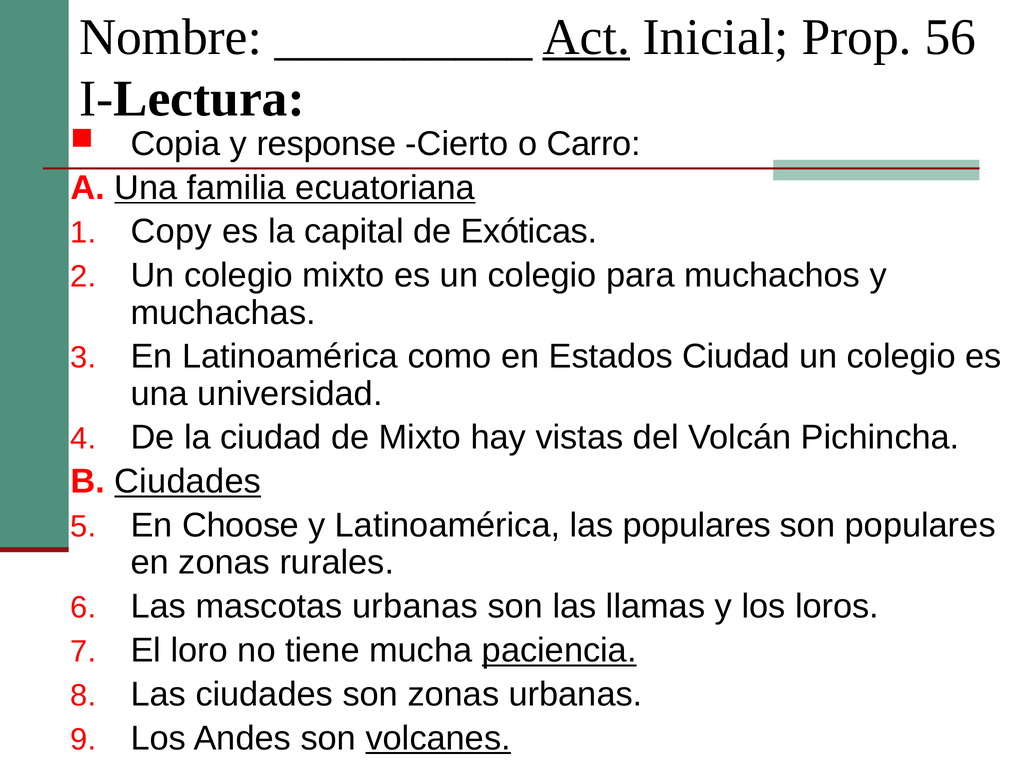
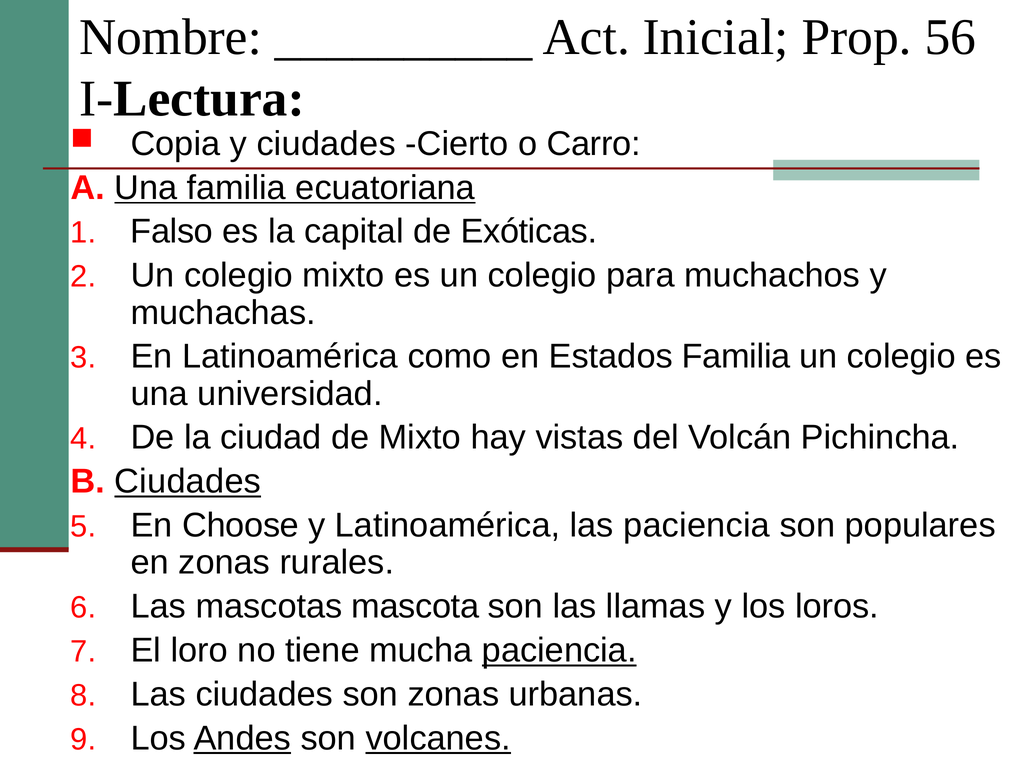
Act underline: present -> none (586, 37)
y response: response -> ciudades (326, 144)
Copy: Copy -> Falso (172, 232)
Estados Ciudad: Ciudad -> Familia (736, 357)
las populares: populares -> paciencia (697, 526)
mascotas urbanas: urbanas -> mascota (415, 607)
Andes underline: none -> present (242, 739)
